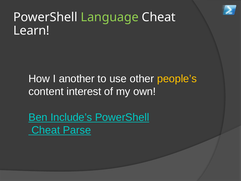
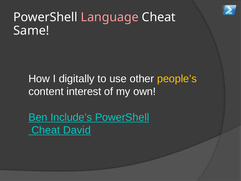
Language colour: light green -> pink (110, 17)
Learn: Learn -> Same (31, 31)
another: another -> digitally (77, 79)
Parse: Parse -> David (77, 130)
